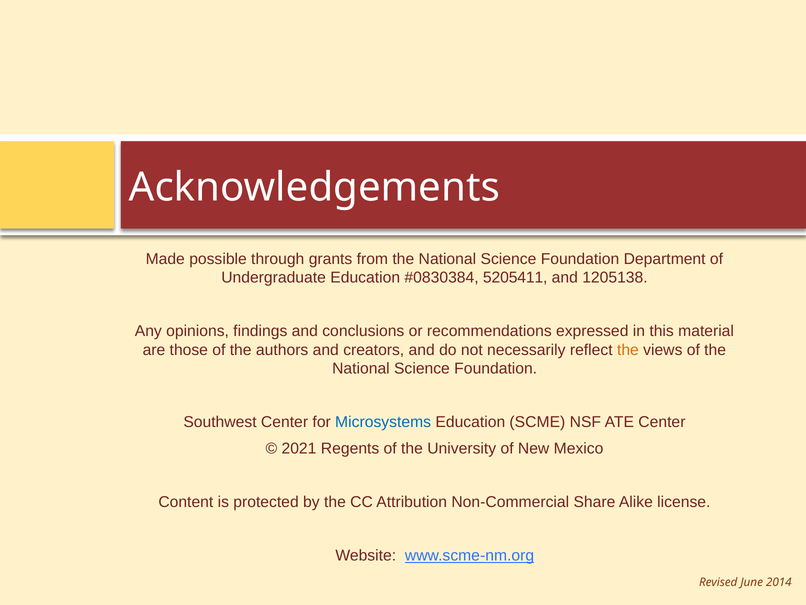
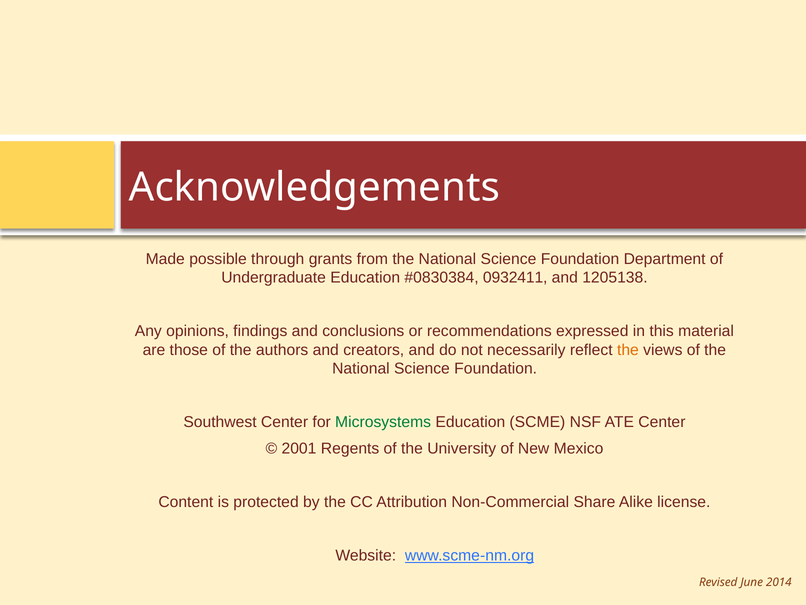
5205411: 5205411 -> 0932411 (515, 277)
Microsystems colour: blue -> green (383, 422)
2021: 2021 -> 2001 (299, 448)
